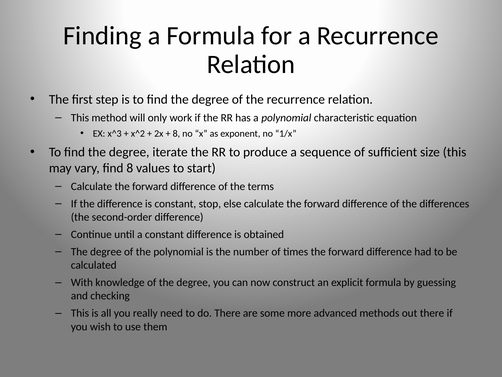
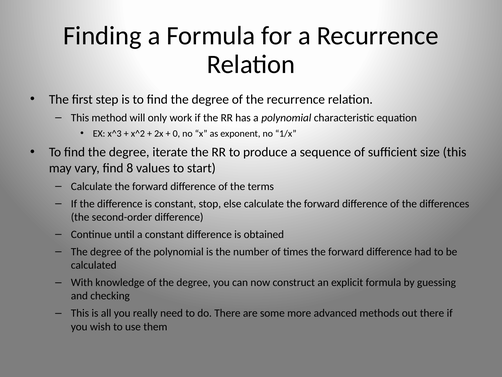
8: 8 -> 0 (176, 133)
